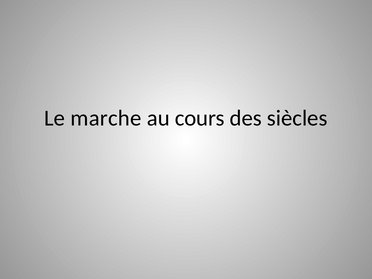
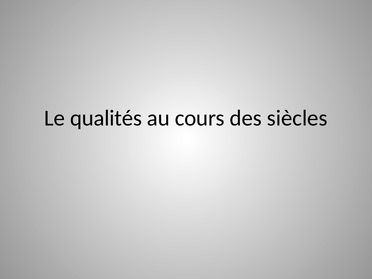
marche: marche -> qualités (106, 118)
